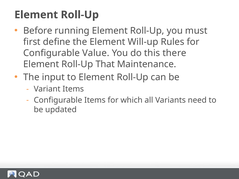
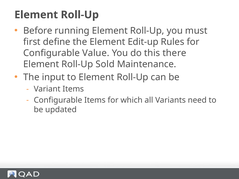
Will-up: Will-up -> Edit-up (143, 42)
That: That -> Sold (105, 64)
